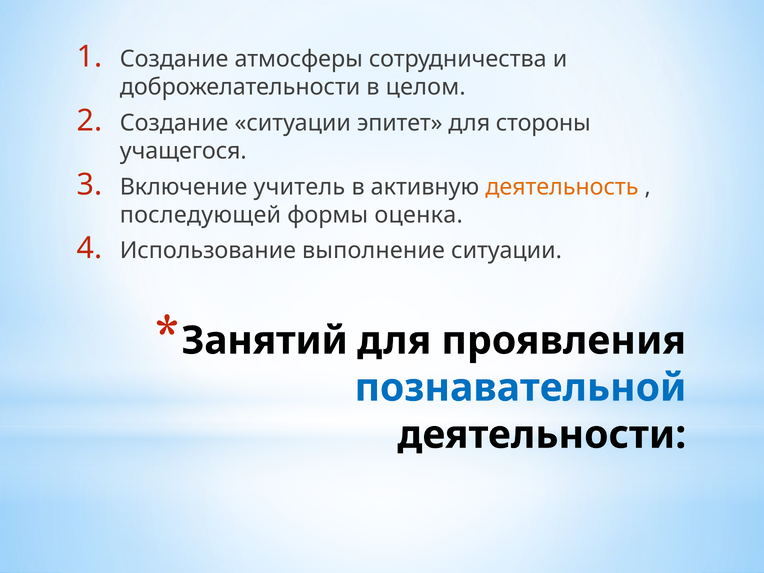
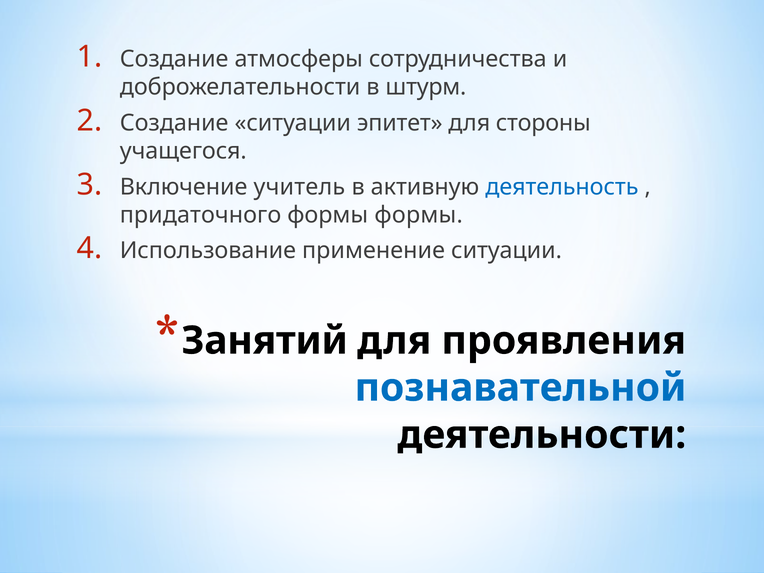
целом: целом -> штурм (426, 87)
деятельность colour: orange -> blue (562, 187)
последующей: последующей -> придаточного (201, 215)
формы оценка: оценка -> формы (419, 215)
выполнение: выполнение -> применение (374, 251)
